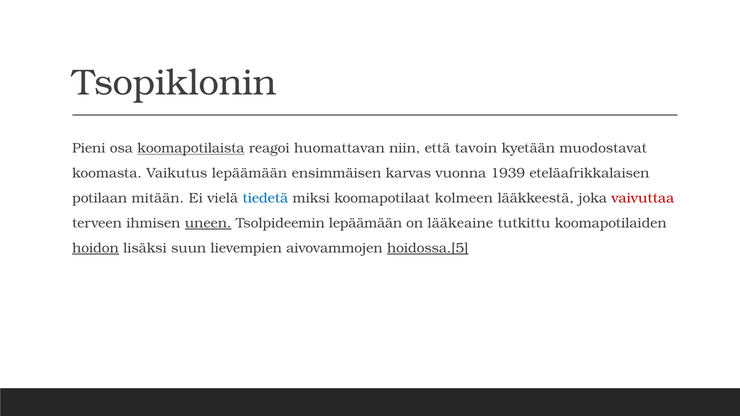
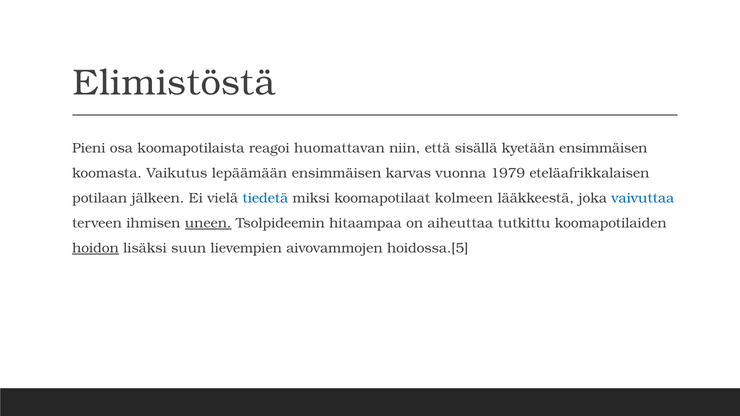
Tsopiklonin: Tsopiklonin -> Elimistöstä (174, 83)
koomapotilaista underline: present -> none (191, 148)
tavoin: tavoin -> sisällä (476, 148)
kyetään muodostavat: muodostavat -> ensimmäisen (603, 148)
1939: 1939 -> 1979 (508, 173)
mitään: mitään -> jälkeen (158, 198)
vaivuttaa colour: red -> blue (643, 198)
Tsolpideemin lepäämään: lepäämään -> hitaampaa (365, 223)
lääkeaine: lääkeaine -> aiheuttaa (460, 223)
hoidossa.[5 underline: present -> none (428, 248)
